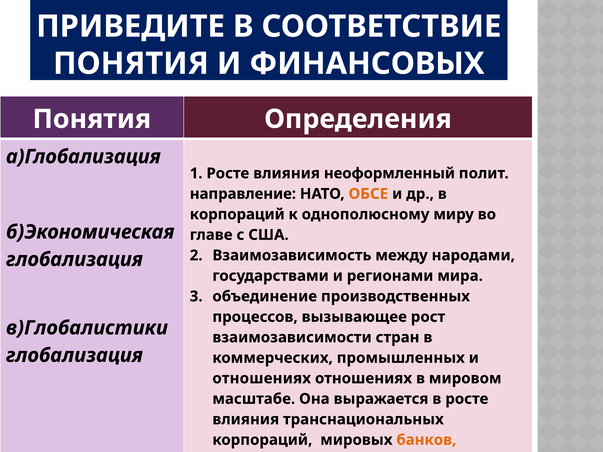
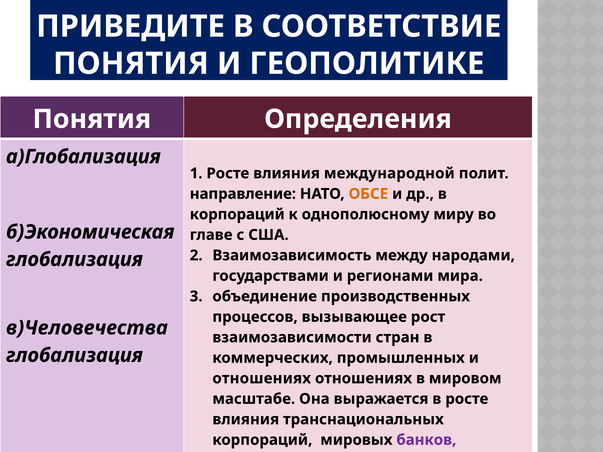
ФИНАНСОВЫХ: ФИНАНСОВЫХ -> ГЕОПОЛИТИКЕ (367, 64)
неоформленный: неоформленный -> международной (389, 173)
в)Глобалистики: в)Глобалистики -> в)Человечества (87, 328)
банков colour: orange -> purple (426, 440)
